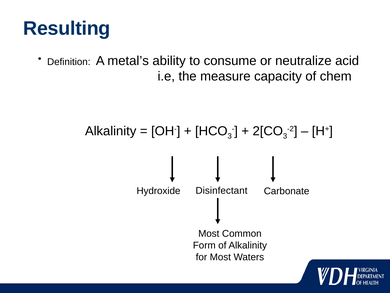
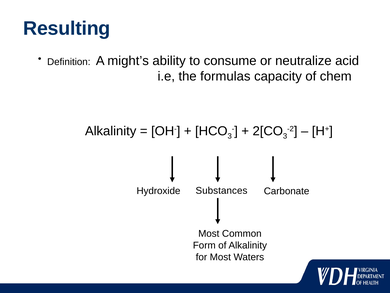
metal’s: metal’s -> might’s (128, 61)
measure: measure -> formulas (225, 76)
Disinfectant: Disinfectant -> Substances (222, 190)
